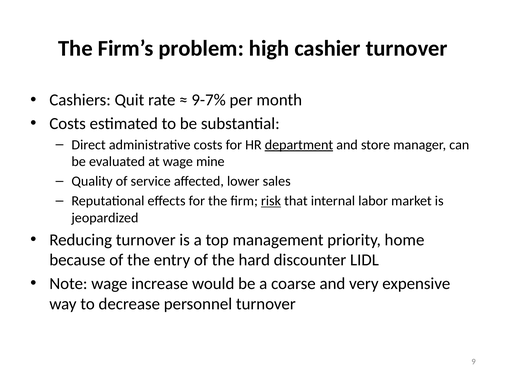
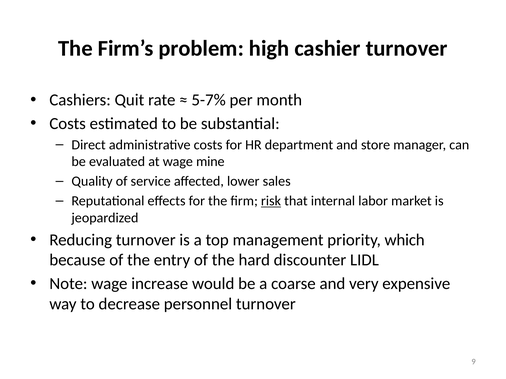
9-7%: 9-7% -> 5-7% (209, 100)
department underline: present -> none (299, 145)
home: home -> which (405, 240)
